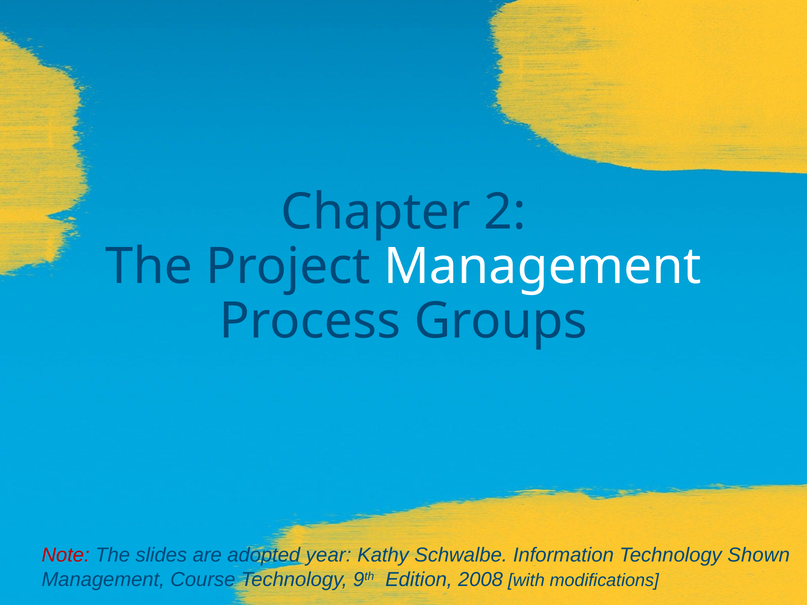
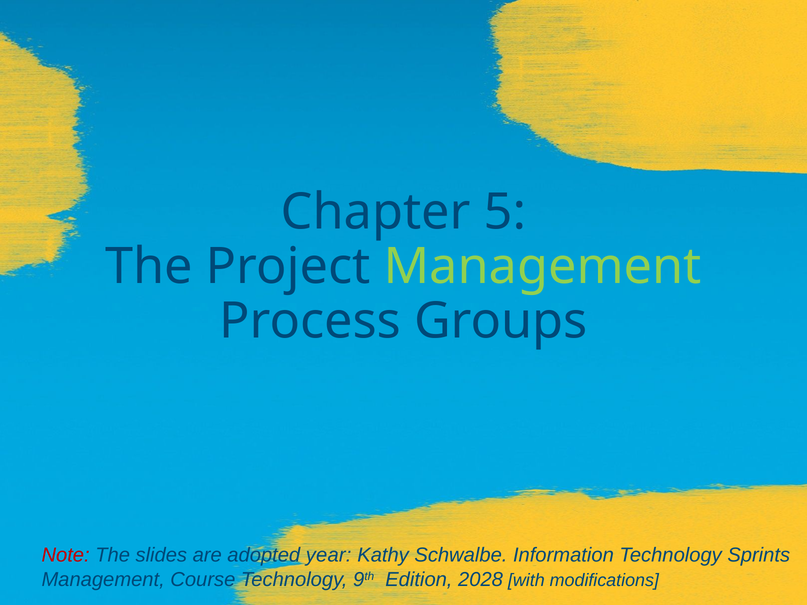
2: 2 -> 5 (505, 212)
Management colour: white -> light green (543, 267)
Shown: Shown -> Sprints (759, 555)
2008: 2008 -> 2028 (481, 580)
